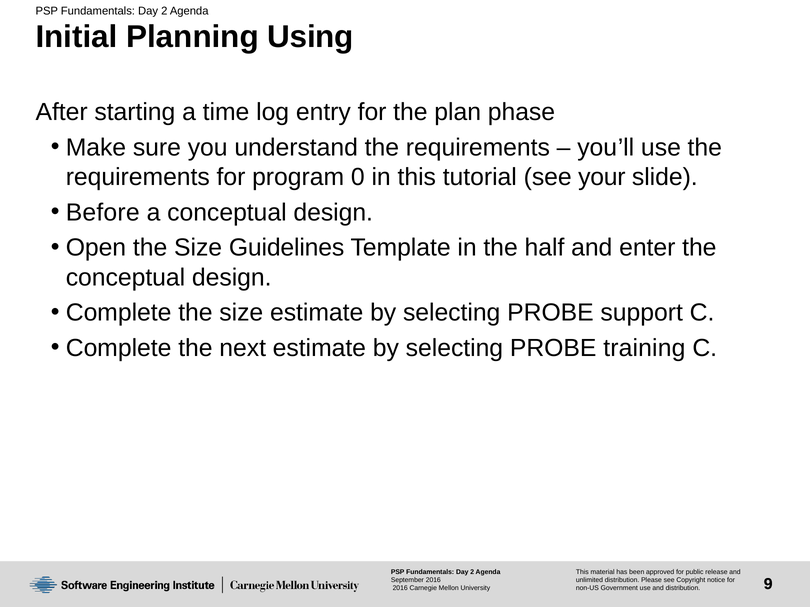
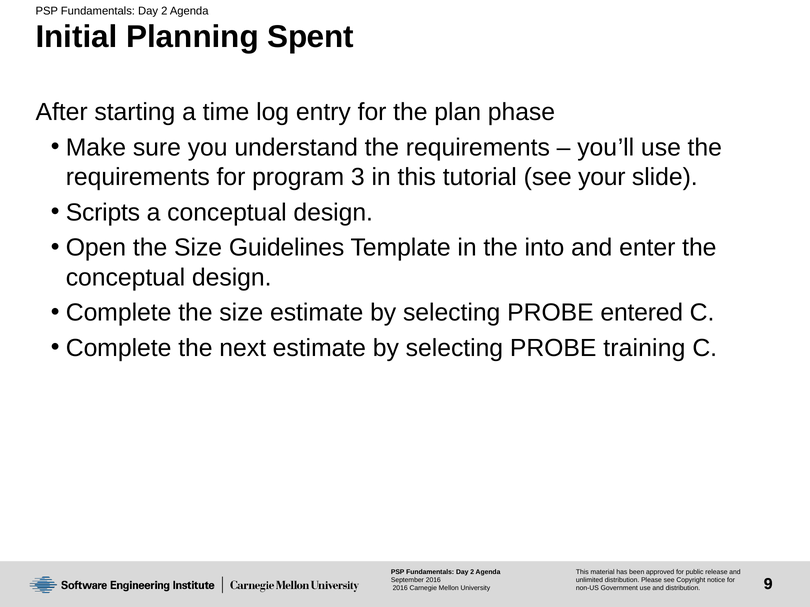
Using: Using -> Spent (311, 37)
0: 0 -> 3 (358, 177)
Before: Before -> Scripts (103, 213)
half: half -> into (544, 248)
support: support -> entered (642, 313)
